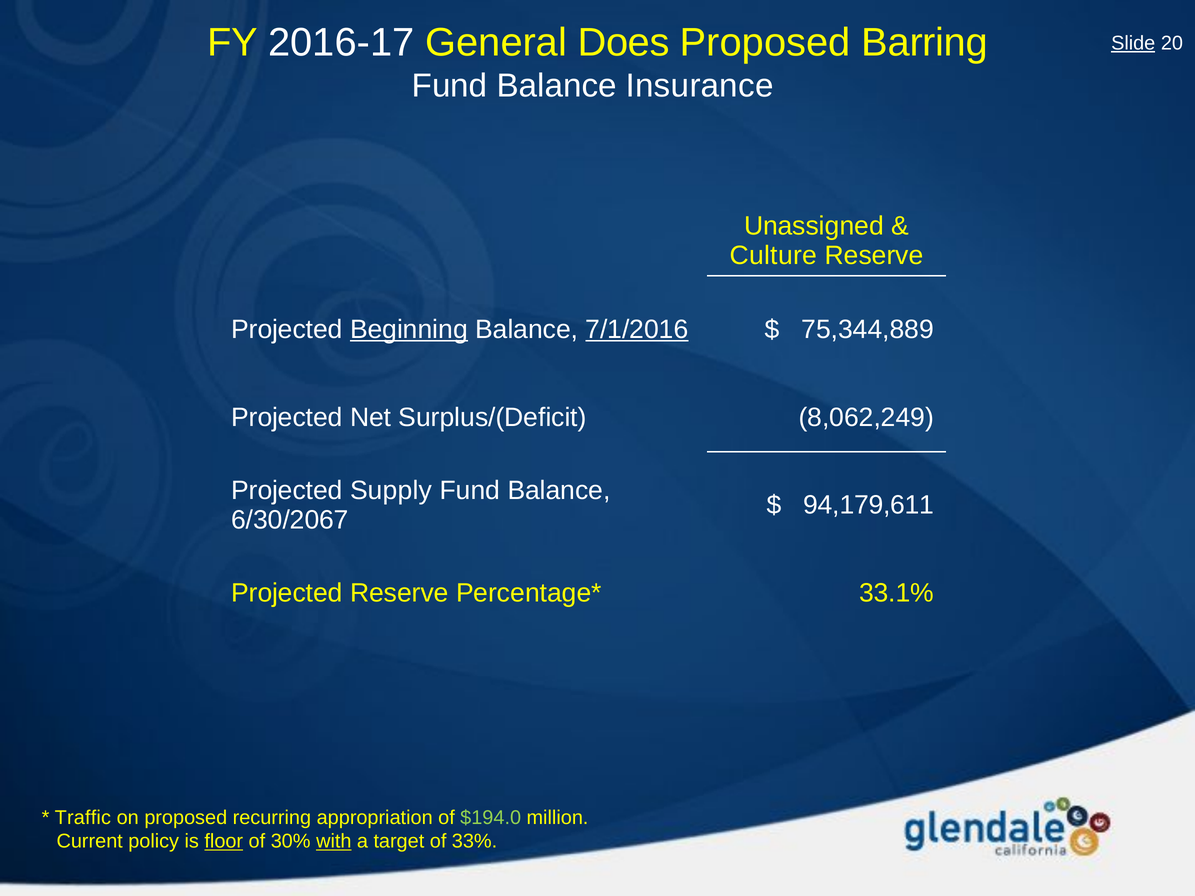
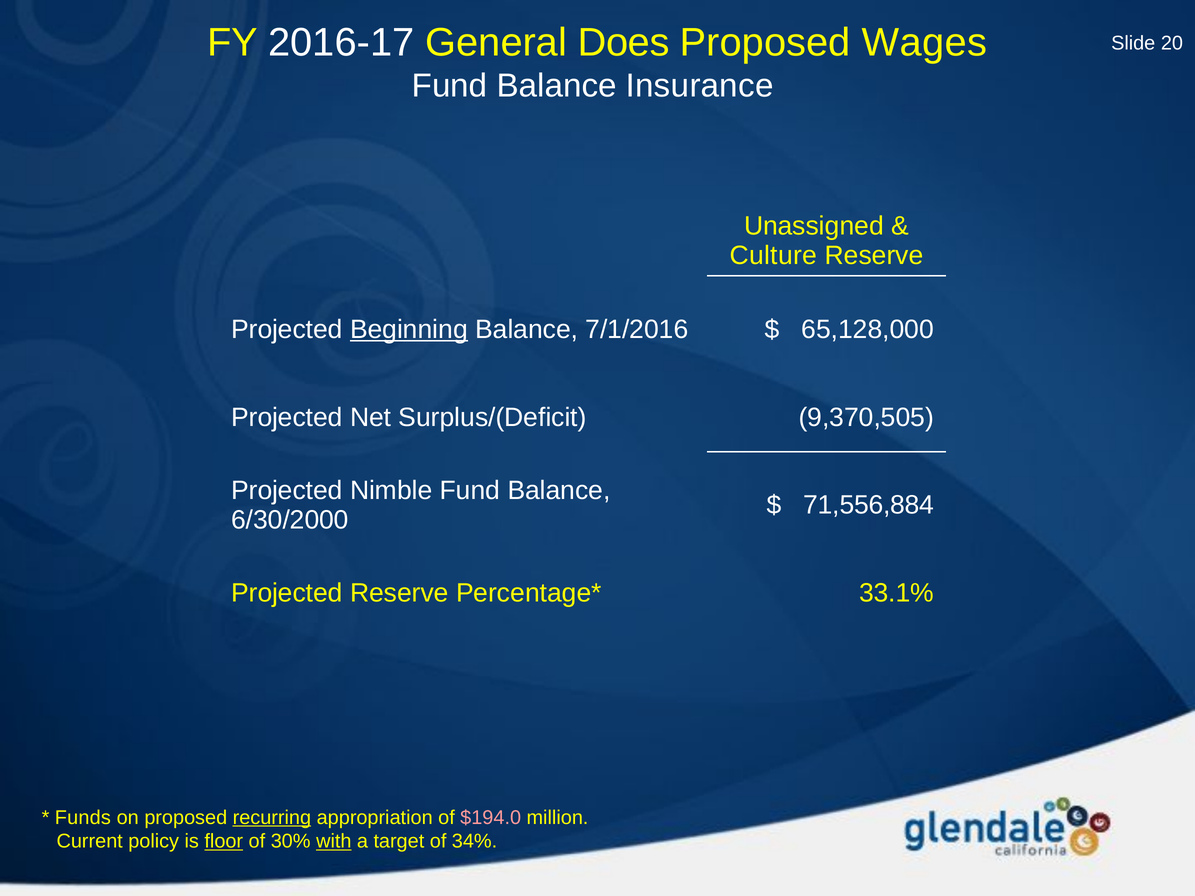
Barring: Barring -> Wages (924, 43)
Slide underline: present -> none (1133, 43)
7/1/2016 underline: present -> none (637, 329)
75,344,889: 75,344,889 -> 65,128,000 (868, 329)
8,062,249: 8,062,249 -> 9,370,505 (866, 417)
Supply: Supply -> Nimble (391, 491)
94,179,611: 94,179,611 -> 71,556,884 (869, 505)
6/30/2067: 6/30/2067 -> 6/30/2000 (290, 520)
Traffic: Traffic -> Funds (83, 818)
recurring underline: none -> present (272, 818)
$194.0 colour: light green -> pink (491, 818)
33%: 33% -> 34% (475, 842)
